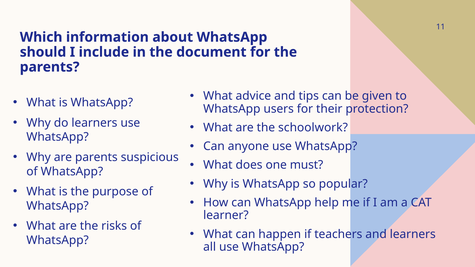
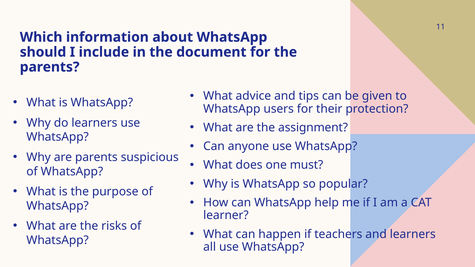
schoolwork: schoolwork -> assignment (313, 128)
